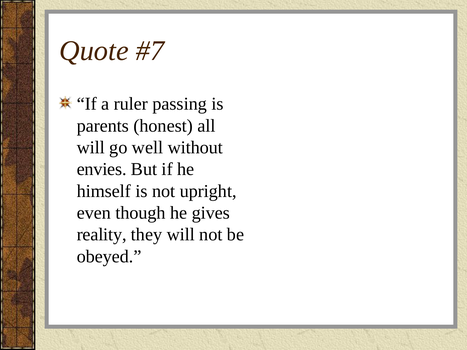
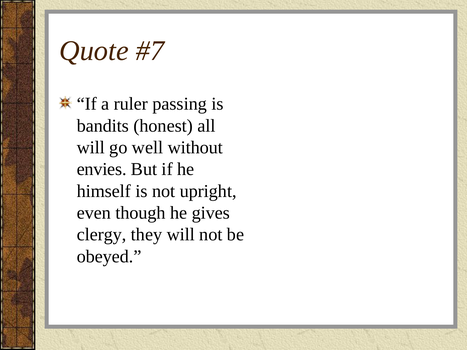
parents: parents -> bandits (103, 126)
reality: reality -> clergy (102, 235)
